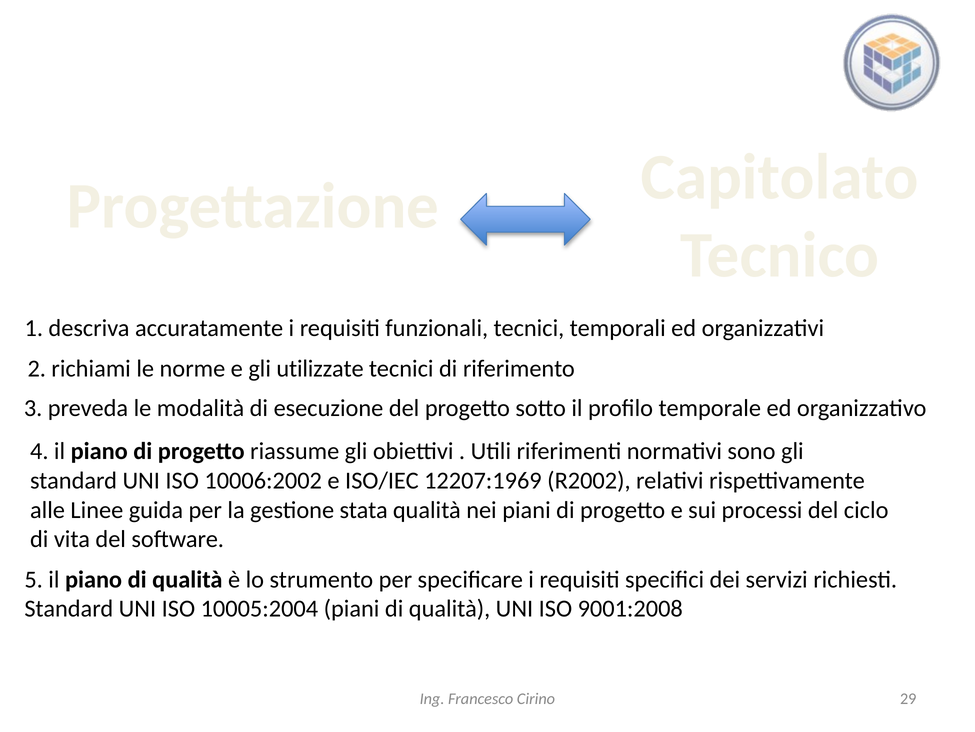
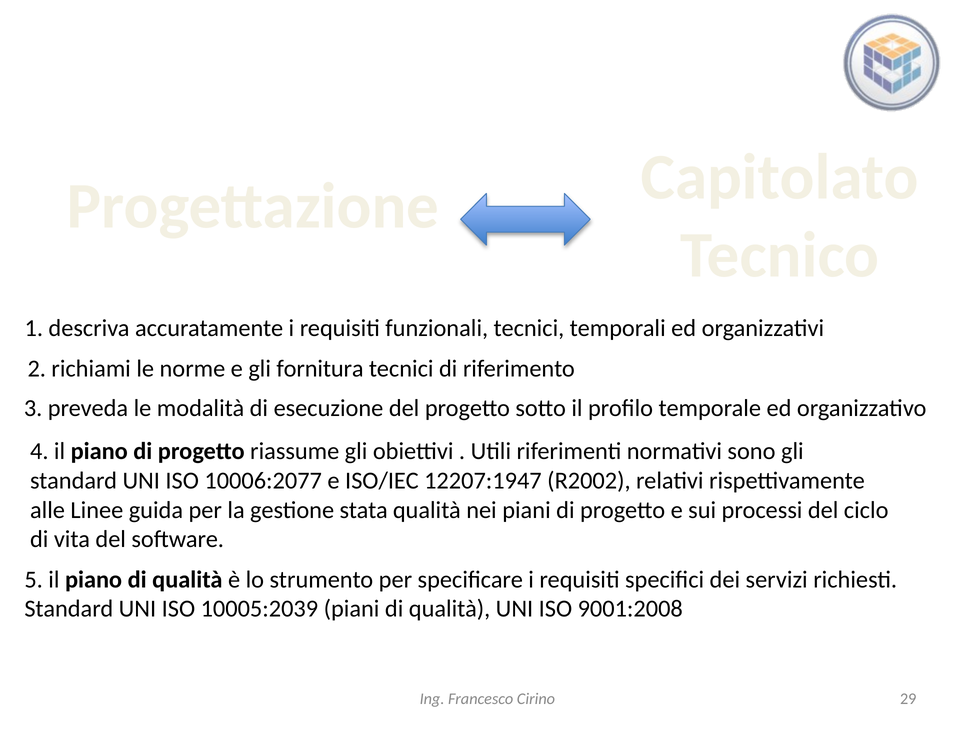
utilizzate: utilizzate -> fornitura (320, 369)
10006:2002: 10006:2002 -> 10006:2077 (263, 480)
12207:1969: 12207:1969 -> 12207:1947 (483, 480)
10005:2004: 10005:2004 -> 10005:2039 (259, 608)
